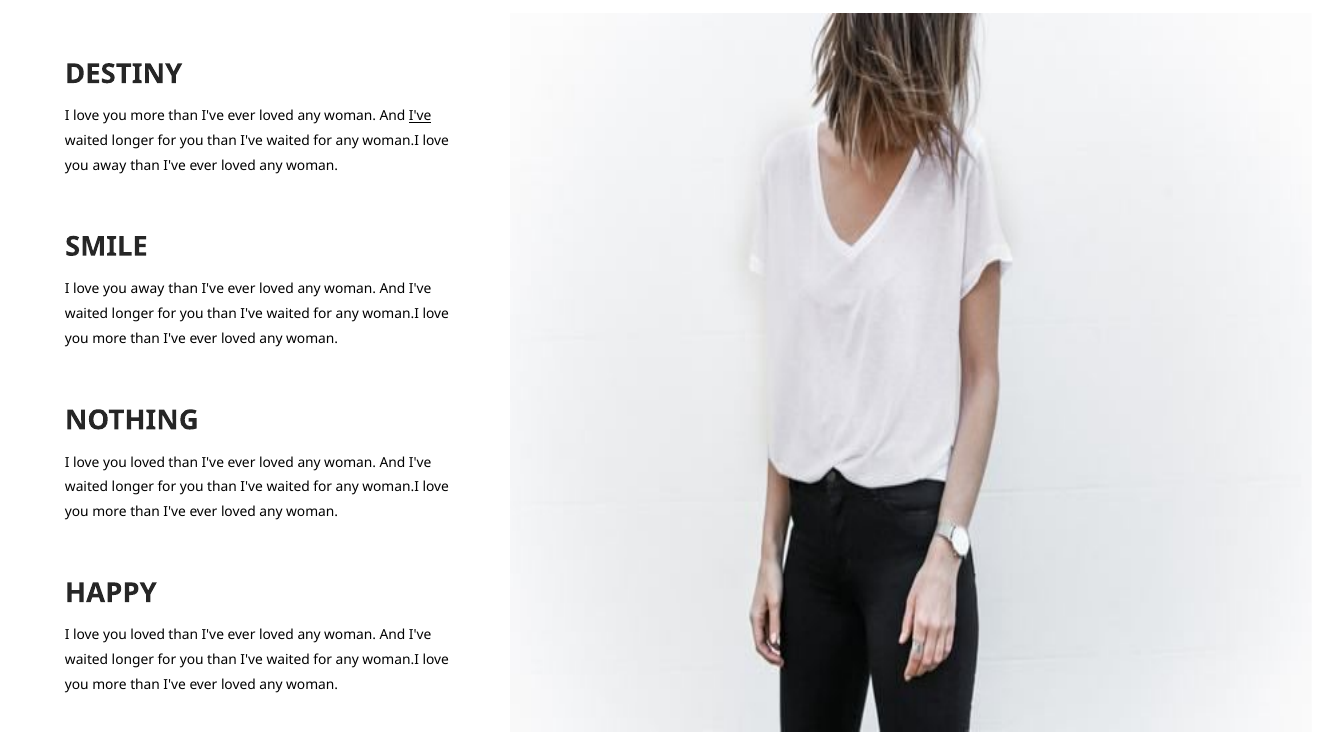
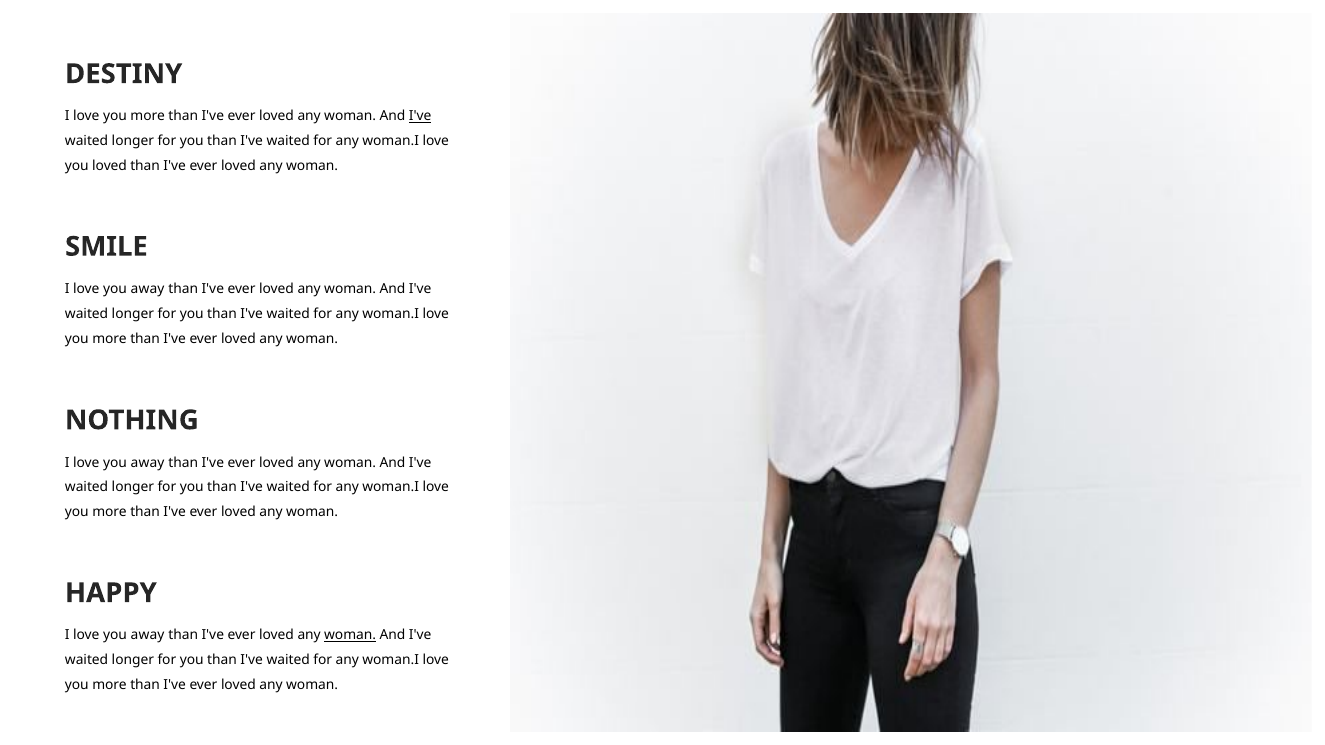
away: away -> loved (110, 166)
loved: loved -> away (148, 463)
loved: loved -> away (148, 636)
woman underline: none -> present (350, 636)
